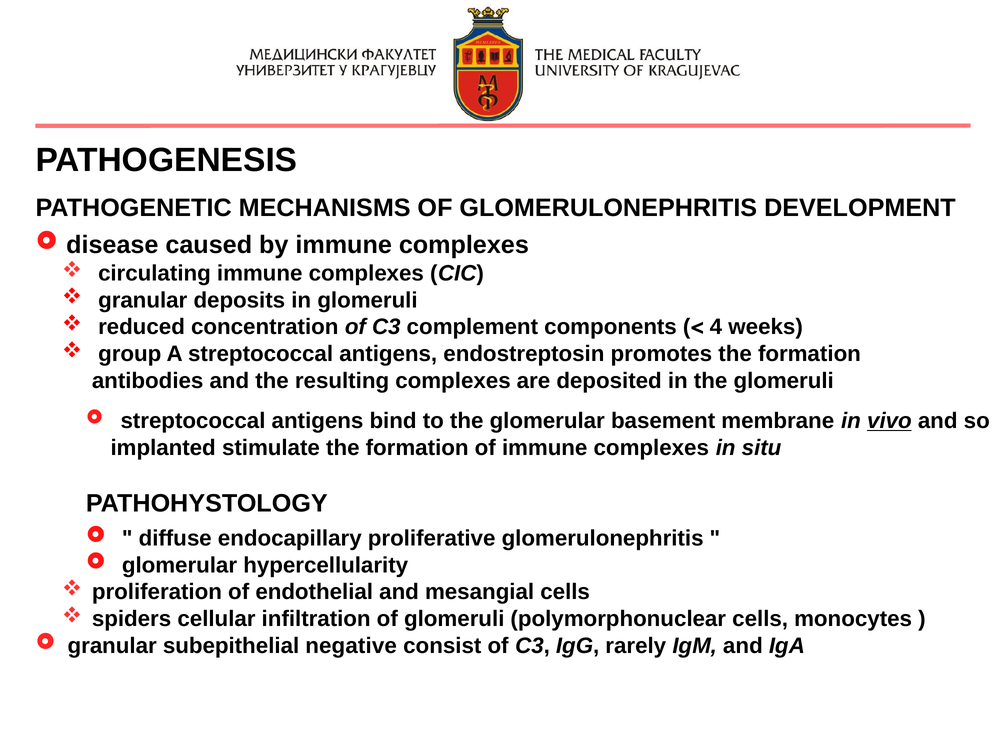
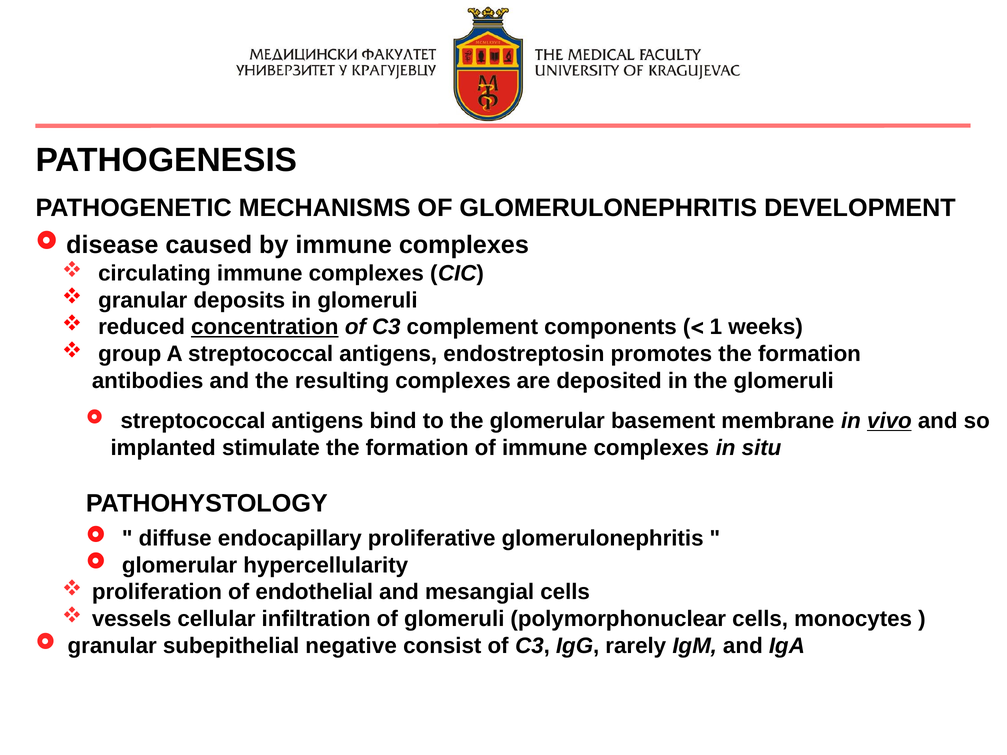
concentration underline: none -> present (265, 327)
4: 4 -> 1 (716, 327)
spiders: spiders -> vessels (132, 619)
